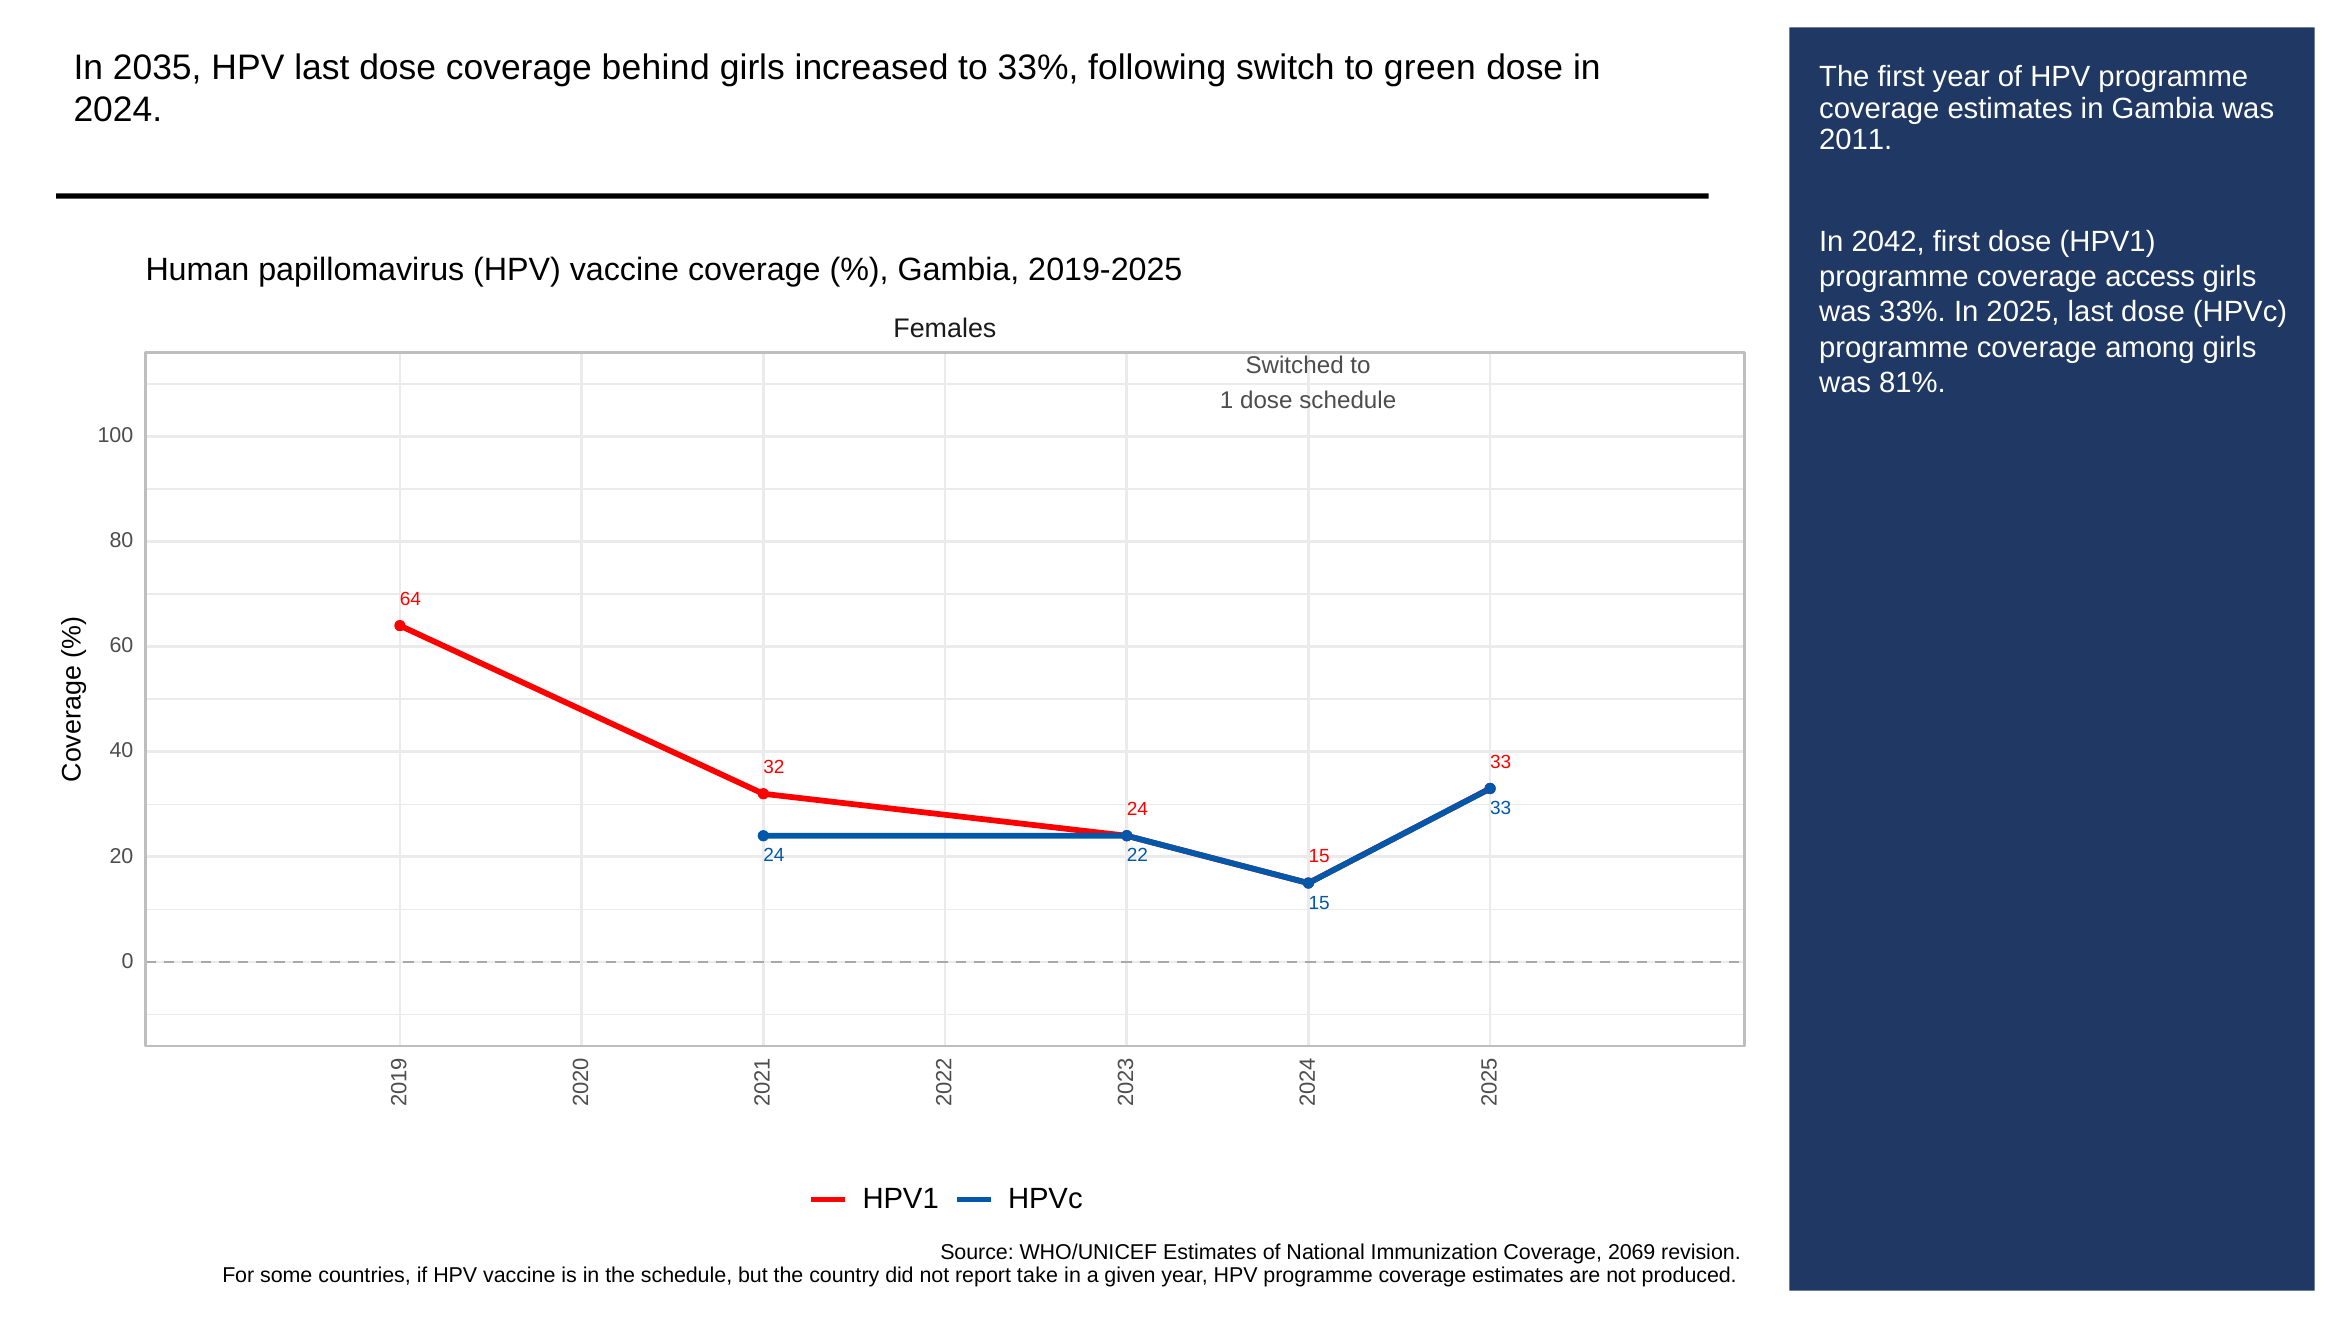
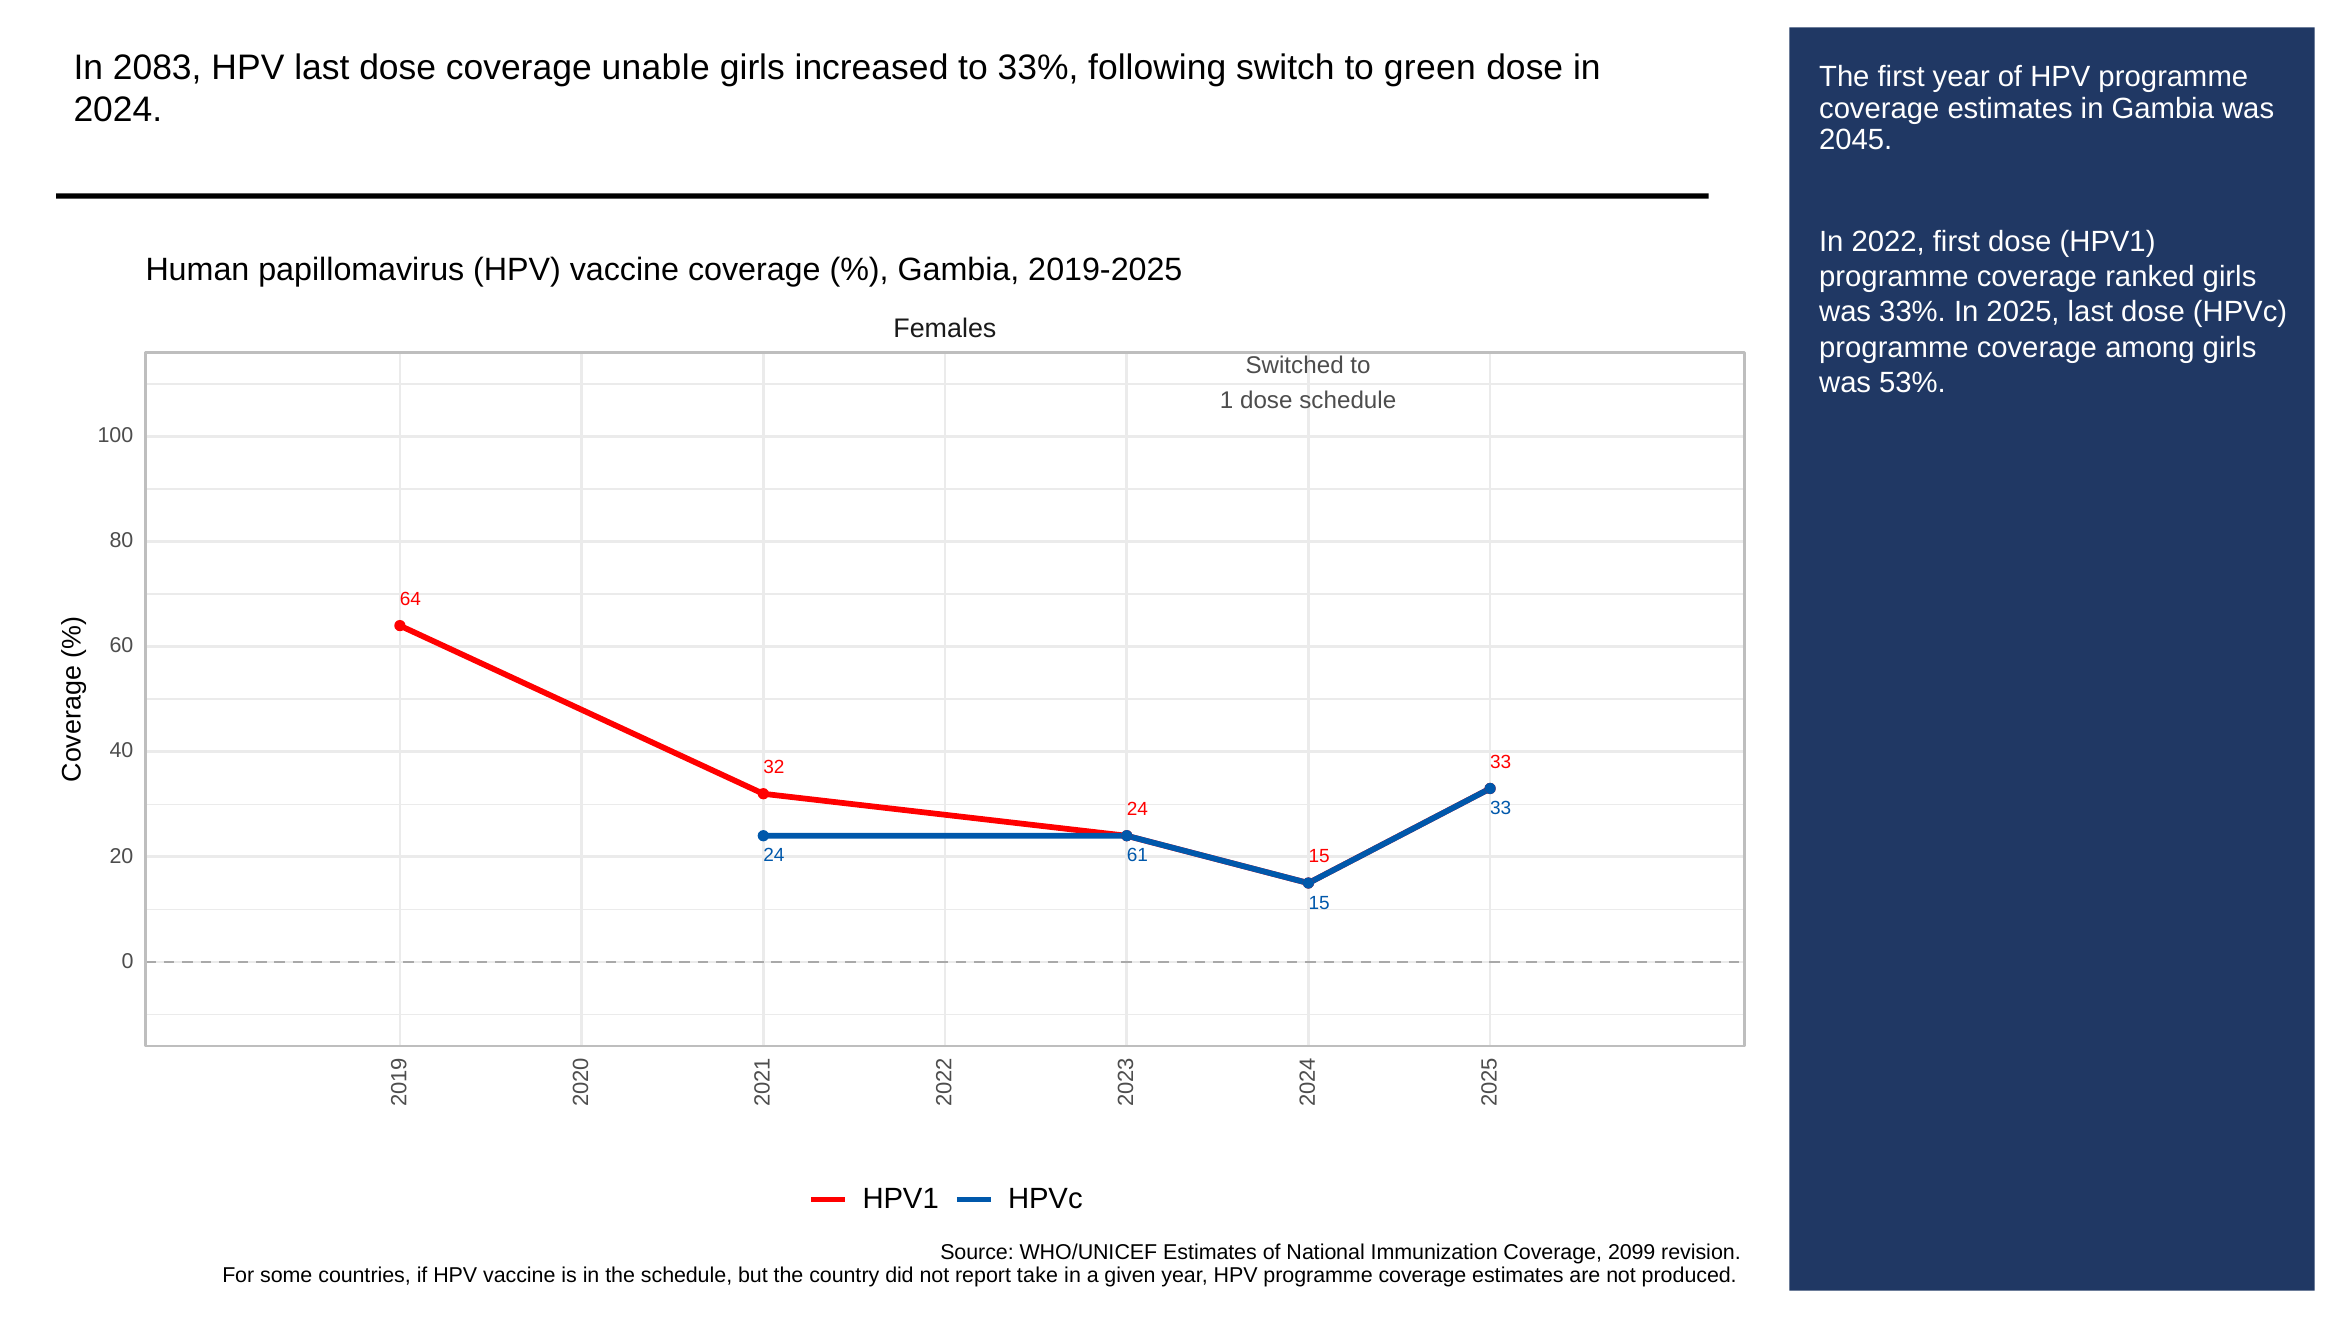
2035: 2035 -> 2083 (157, 68)
behind: behind -> unable (656, 68)
2011: 2011 -> 2045 (1856, 140)
2042: 2042 -> 2022 (1888, 242)
access: access -> ranked (2150, 277)
81%: 81% -> 53% (1913, 383)
22: 22 -> 61 (1137, 856)
2069: 2069 -> 2099 (1632, 1253)
